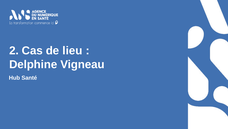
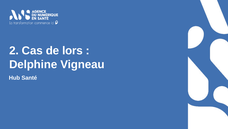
lieu: lieu -> lors (72, 50)
